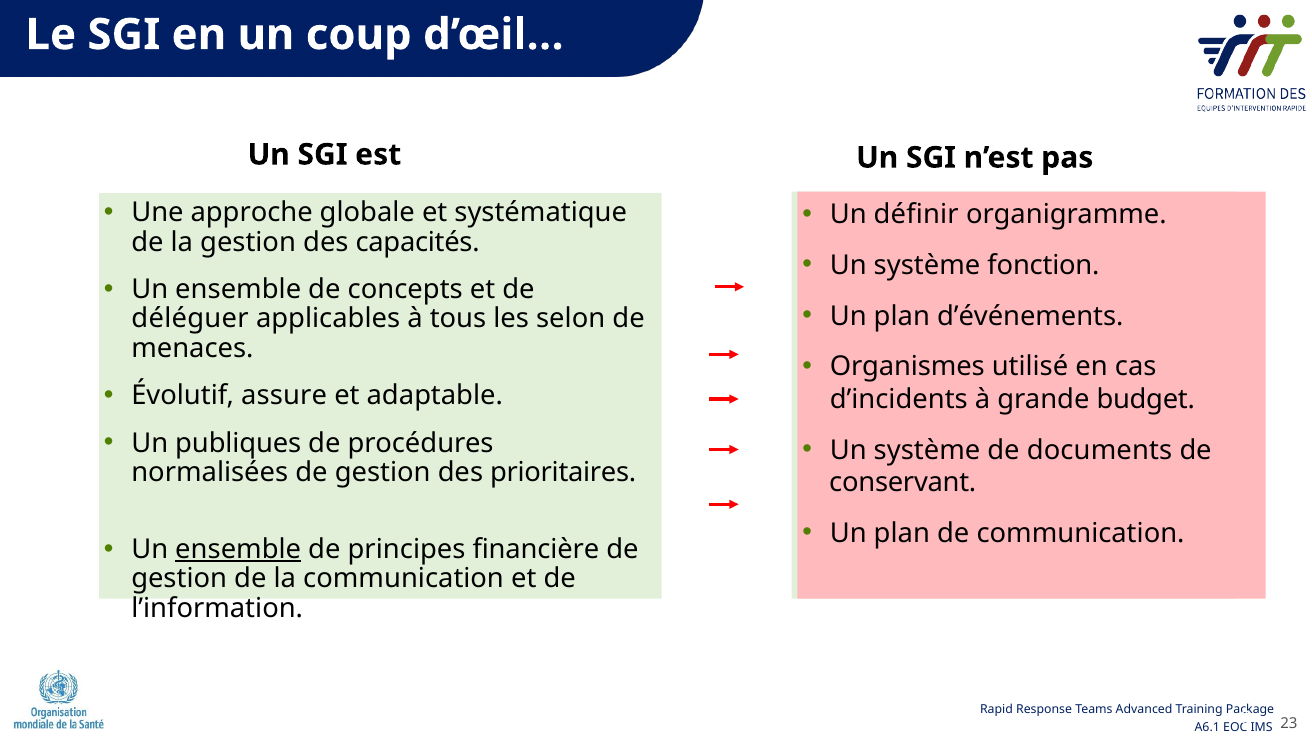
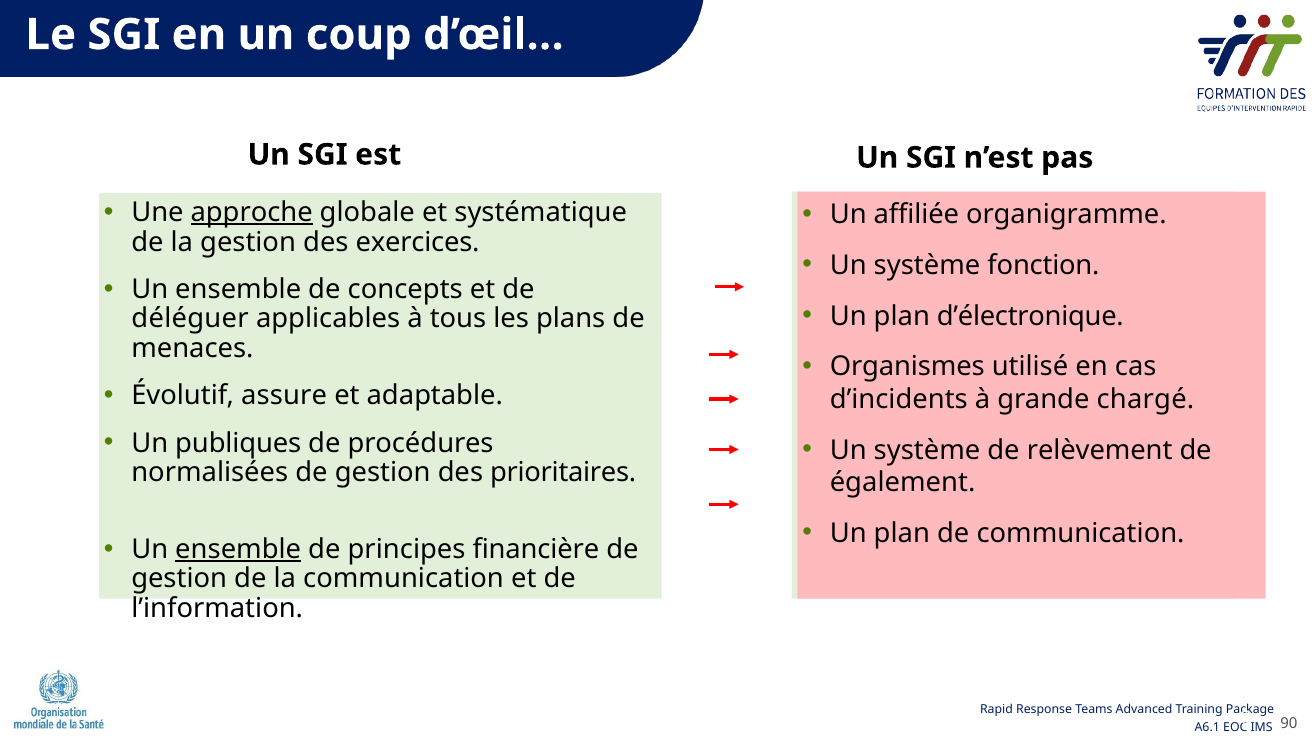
approche underline: none -> present (252, 213)
définir: définir -> affiliée (916, 215)
capacités: capacités -> exercices (418, 242)
d’événements: d’événements -> d’électronique (1030, 316)
selon: selon -> plans (571, 319)
budget: budget -> chargé (1145, 399)
documents: documents -> relèvement (1100, 450)
conservant: conservant -> également (903, 483)
23: 23 -> 90 (1289, 724)
